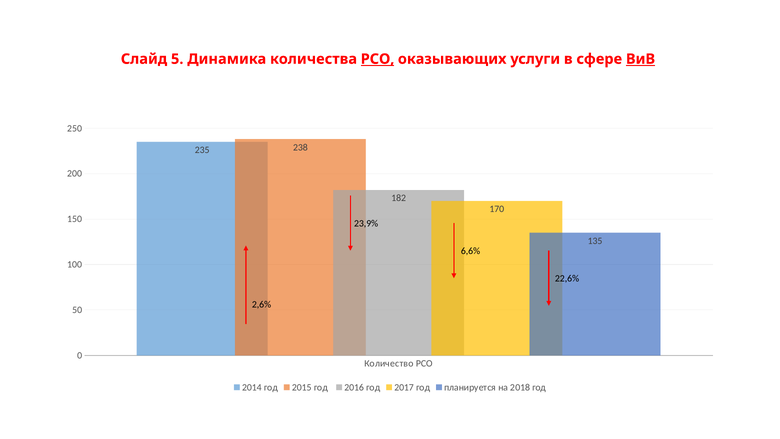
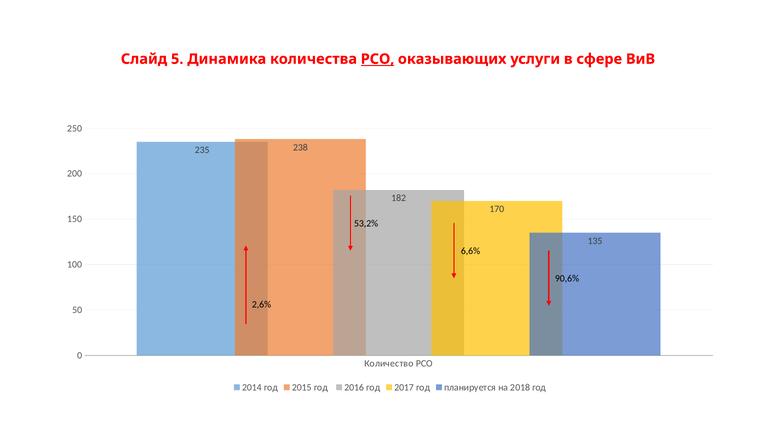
ВиВ underline: present -> none (640, 59)
23,9%: 23,9% -> 53,2% (366, 223)
22,6%: 22,6% -> 90,6% (567, 279)
